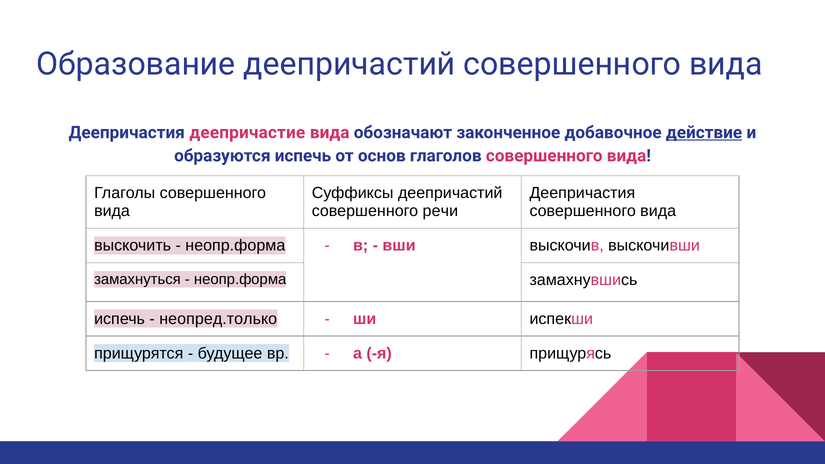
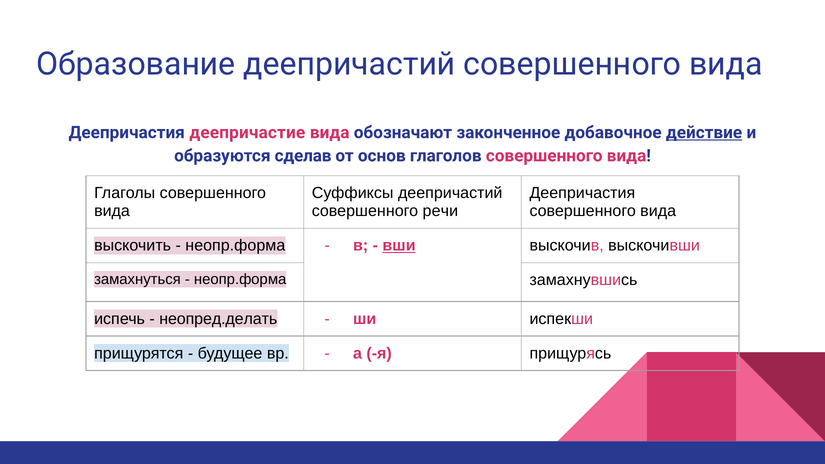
образуются испечь: испечь -> сделав (303, 156)
вши underline: none -> present (399, 246)
неопред.только: неопред.только -> неопред.делать (218, 319)
